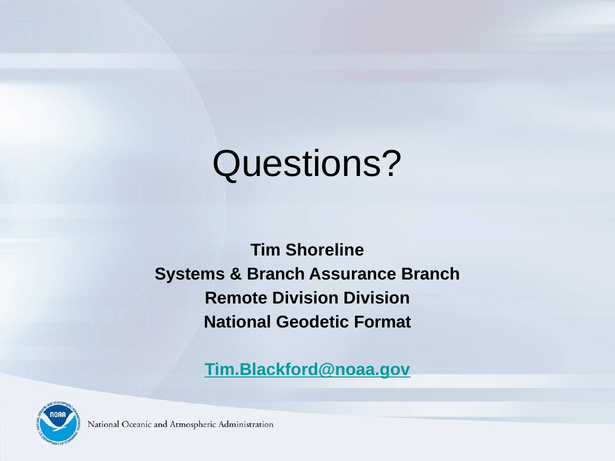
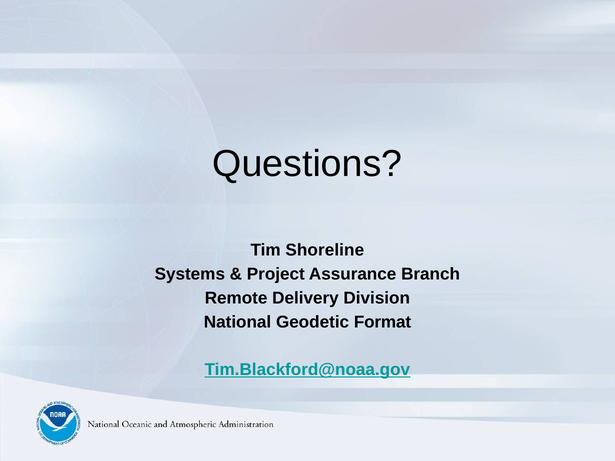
Branch: Branch -> Project (276, 274)
Remote Division: Division -> Delivery (305, 298)
